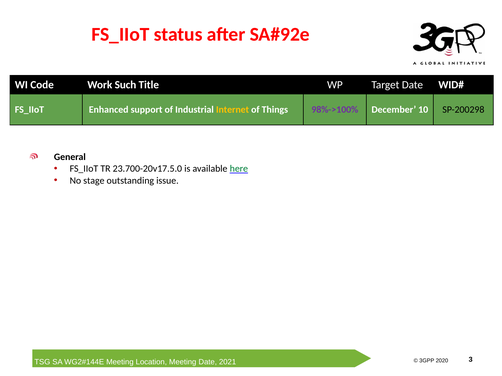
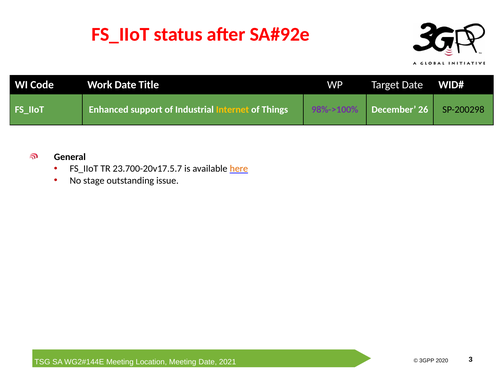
Work Such: Such -> Date (125, 85)
10: 10 -> 26 (423, 110)
23.700-20v17.5.0: 23.700-20v17.5.0 -> 23.700-20v17.5.7 (147, 169)
here colour: green -> orange (239, 169)
